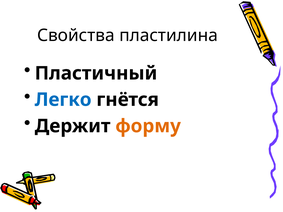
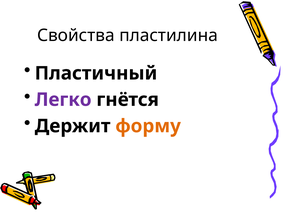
Легко colour: blue -> purple (63, 100)
